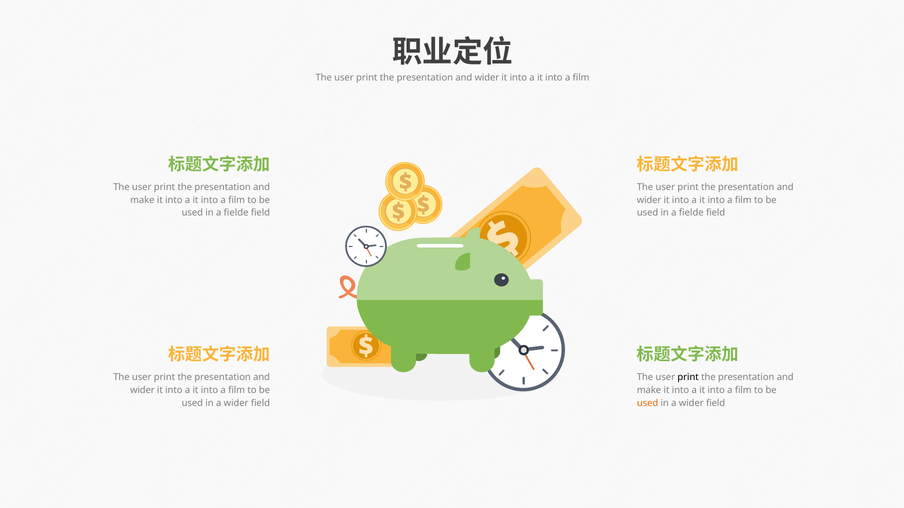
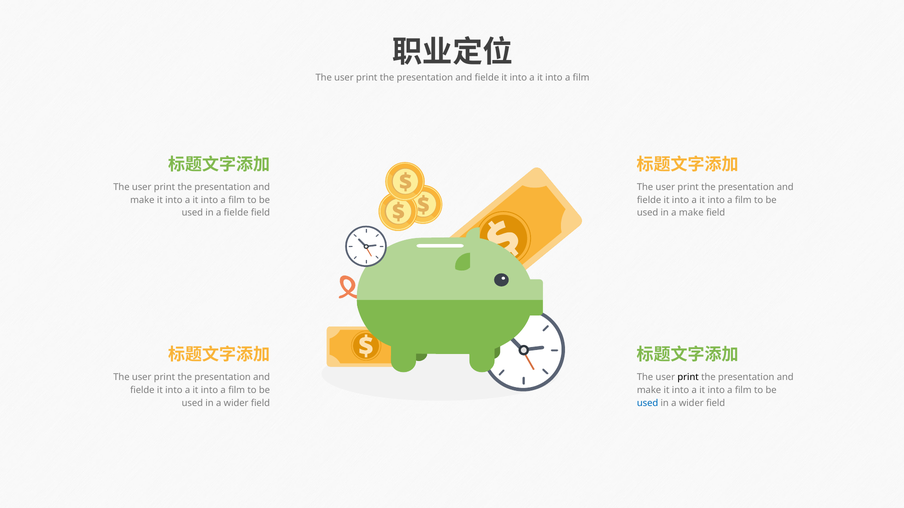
wider: wider -> fielde (487, 78)
wider: wider -> fielde (649, 200)
fielde: fielde -> make (691, 213)
wider: wider -> fielde (142, 391)
used colour: orange -> blue (648, 403)
